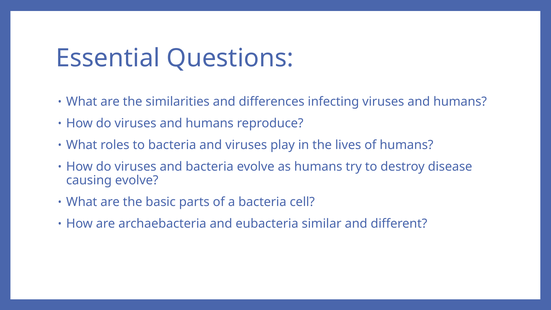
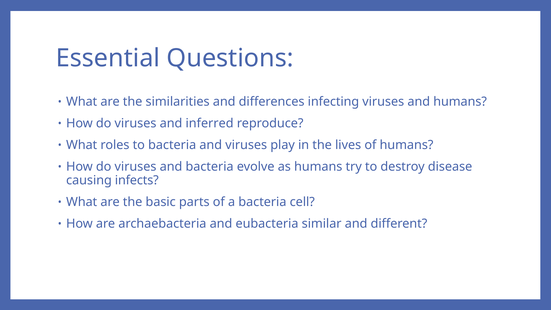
do viruses and humans: humans -> inferred (210, 123)
causing evolve: evolve -> infects (137, 180)
